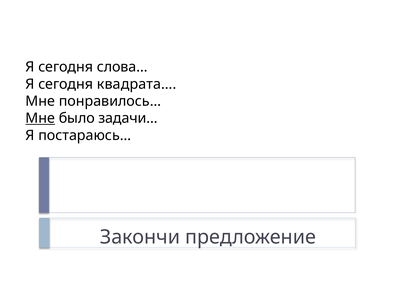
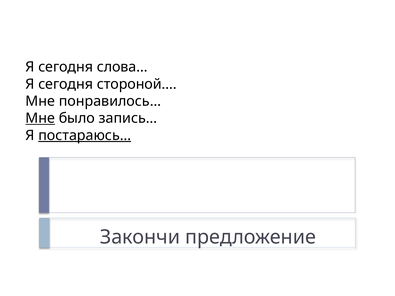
квадрата…: квадрата… -> стороной… (137, 84)
задачи…: задачи… -> запись… (128, 118)
постараюсь… underline: none -> present (85, 135)
